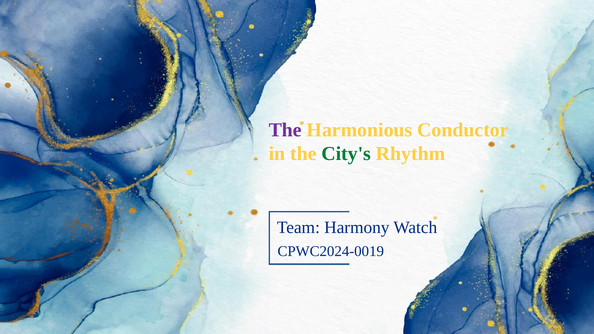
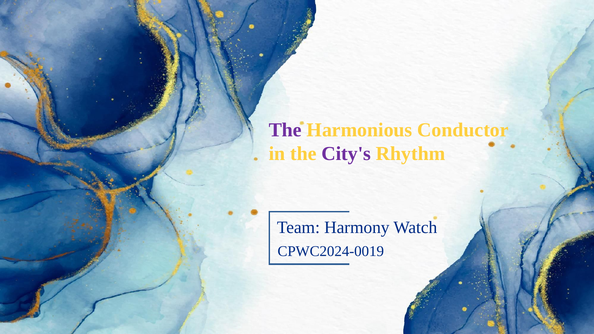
City's colour: green -> purple (346, 154)
